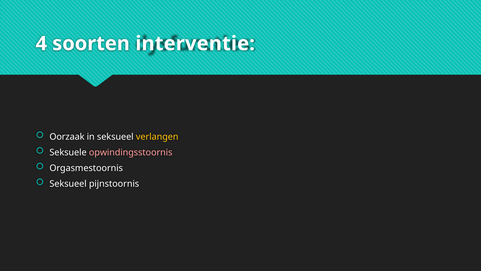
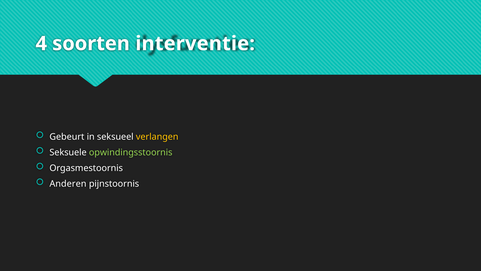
Oorzaak: Oorzaak -> Gebeurt (67, 137)
opwindingsstoornis colour: pink -> light green (131, 152)
Seksueel: Seksueel -> Anderen (68, 183)
